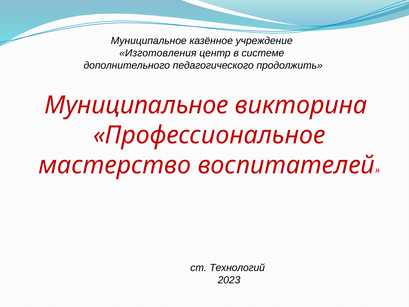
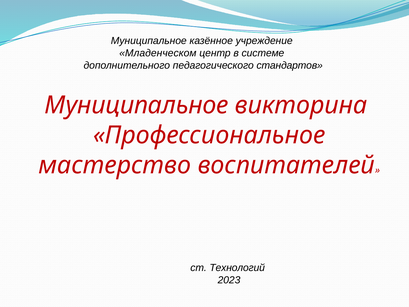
Изготовления: Изготовления -> Младенческом (158, 53)
продолжить: продолжить -> стандартов (290, 65)
